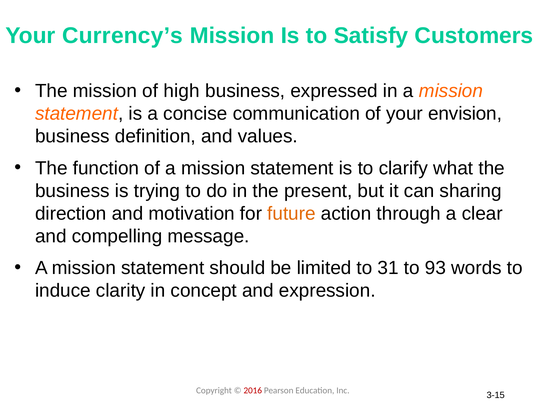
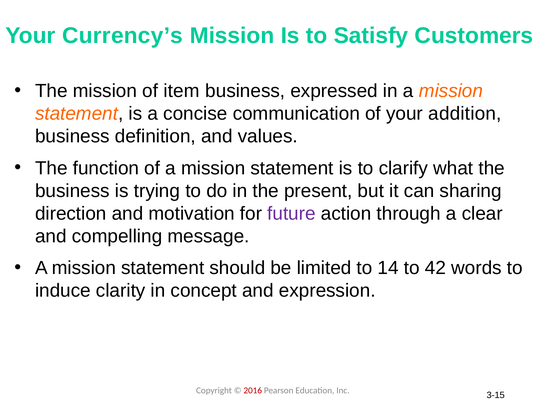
high: high -> item (182, 91)
envision: envision -> addition (465, 114)
future colour: orange -> purple (291, 214)
31: 31 -> 14 (388, 268)
93: 93 -> 42 (435, 268)
